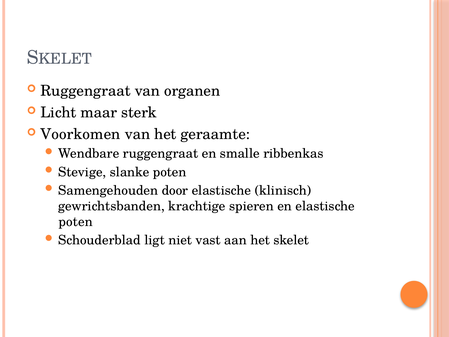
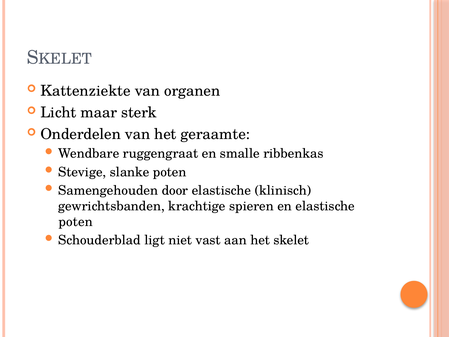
Ruggengraat: Ruggengraat -> Kattenziekte (85, 91)
Voorkomen: Voorkomen -> Onderdelen (81, 134)
